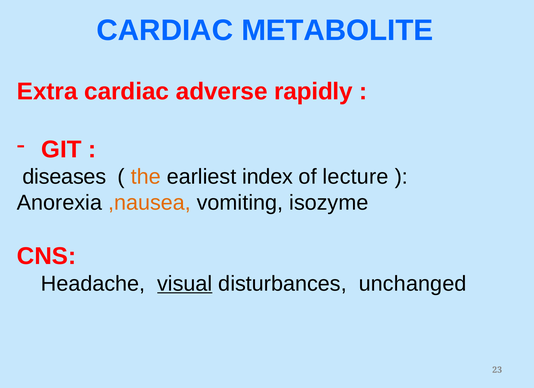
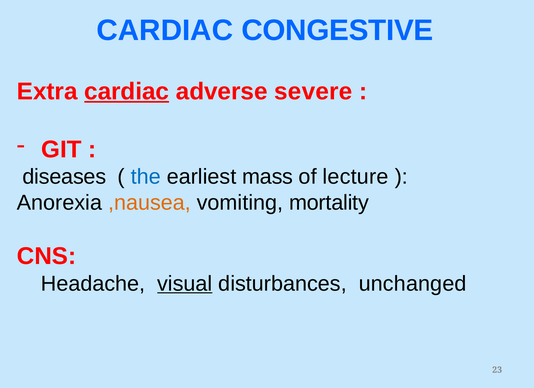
METABOLITE: METABOLITE -> CONGESTIVE (337, 30)
cardiac underline: none -> present (127, 91)
rapidly: rapidly -> severe (313, 91)
the colour: orange -> blue (146, 177)
index: index -> mass (268, 177)
isozyme: isozyme -> mortality (329, 203)
